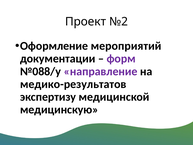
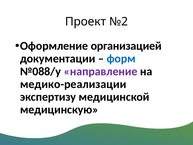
мероприятий: мероприятий -> организацией (126, 46)
форм colour: purple -> blue (121, 59)
медико-результатов: медико-результатов -> медико-реализации (73, 84)
